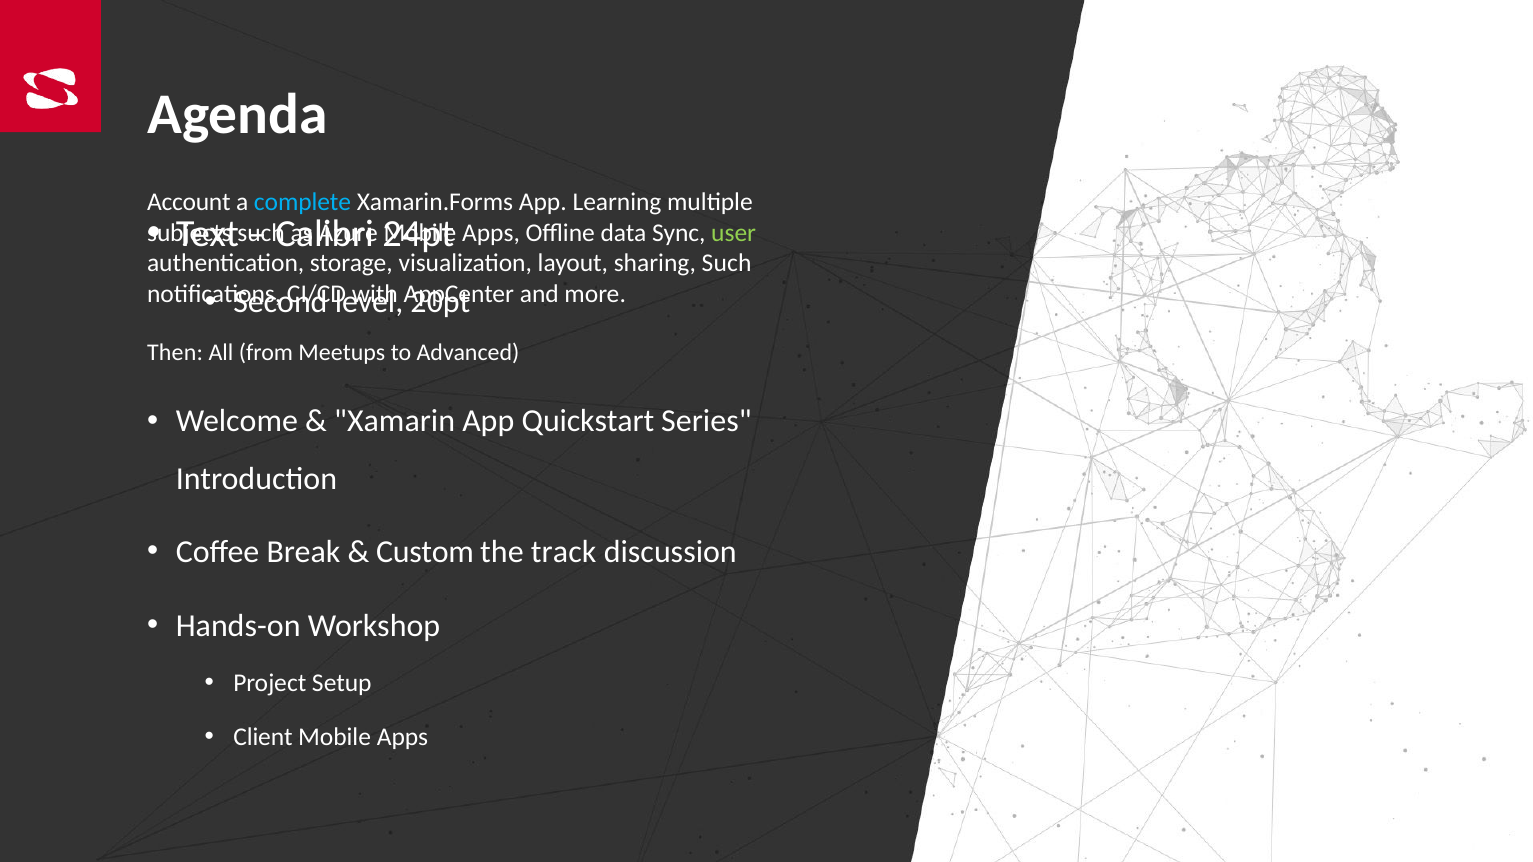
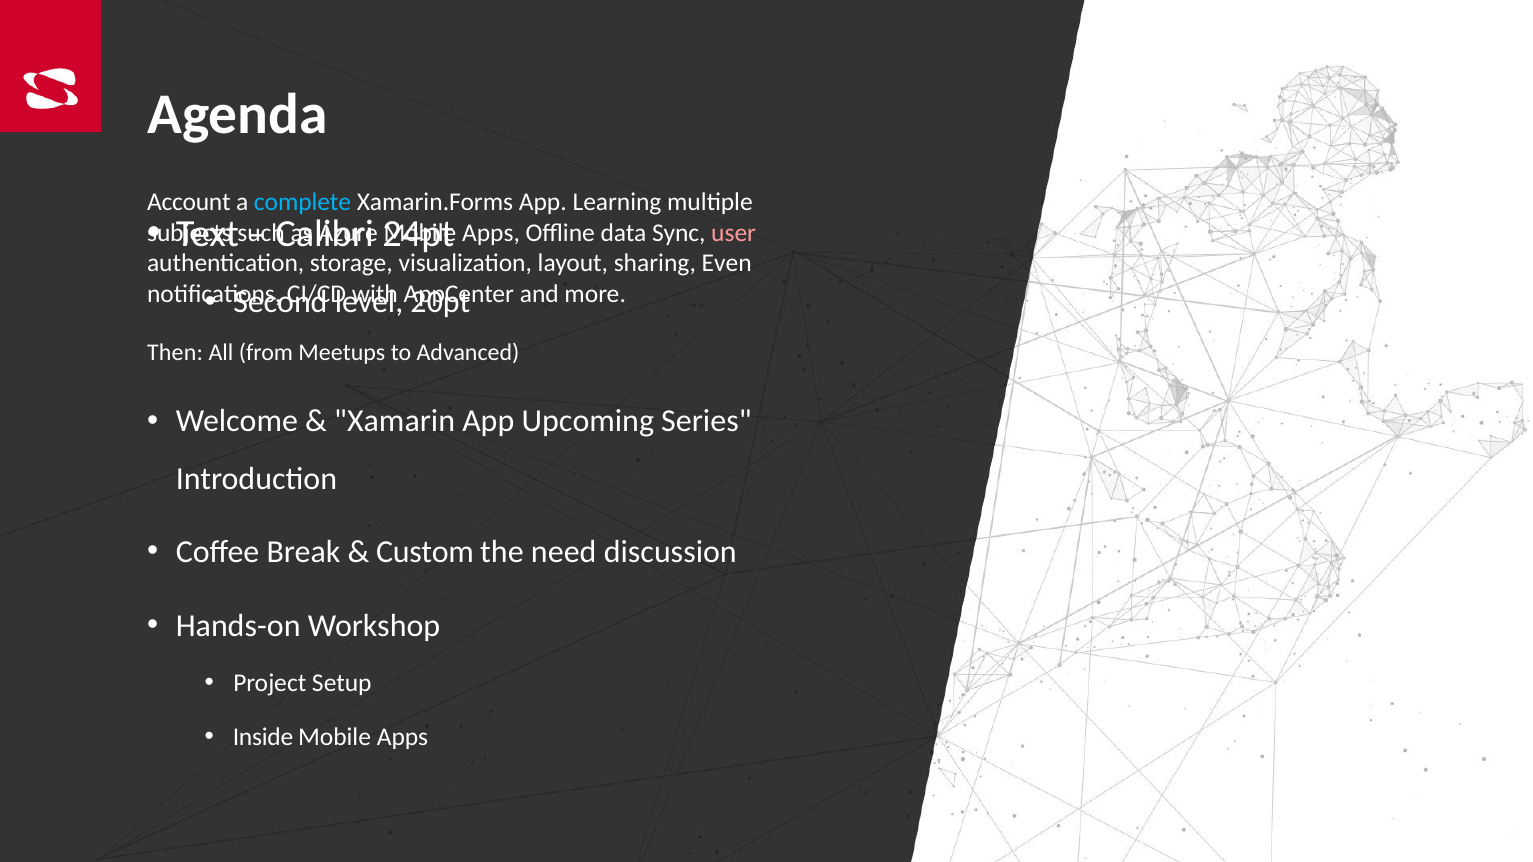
user colour: light green -> pink (734, 233)
sharing Such: Such -> Even (727, 263)
Quickstart: Quickstart -> Upcoming (588, 422)
track: track -> need (564, 553)
Client: Client -> Inside (263, 737)
